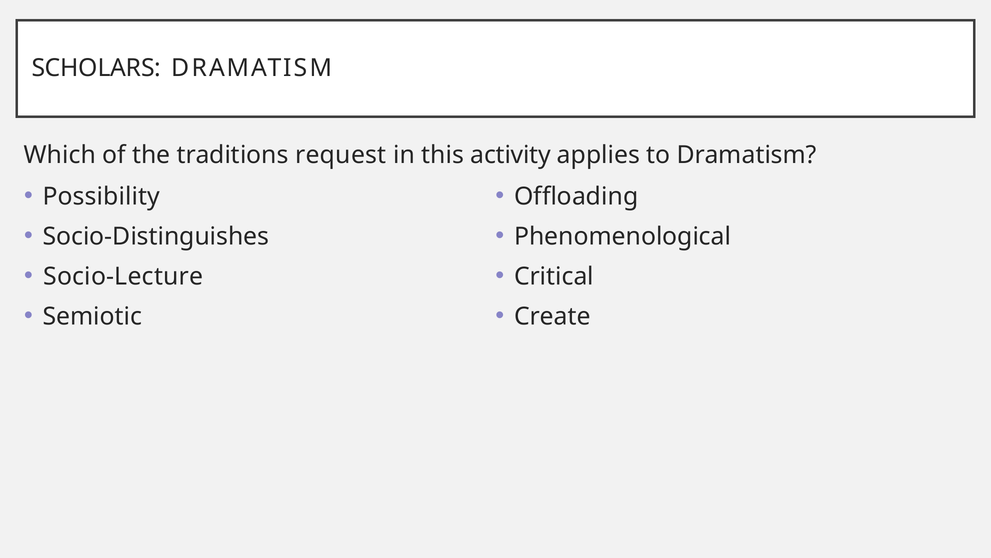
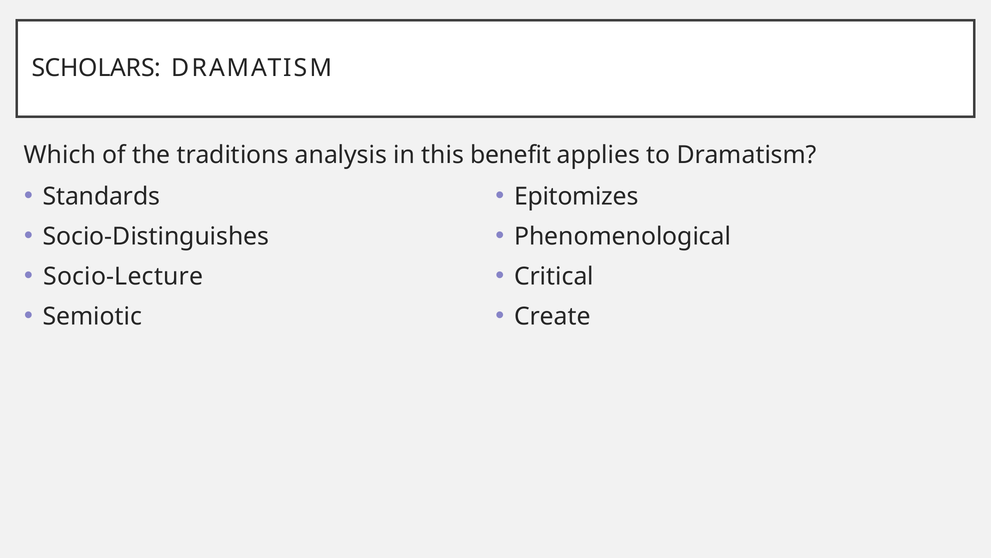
request: request -> analysis (341, 155)
activity: activity -> benefit (511, 155)
Possibility: Possibility -> Standards (101, 196)
Offloading: Offloading -> Epitomizes (576, 196)
